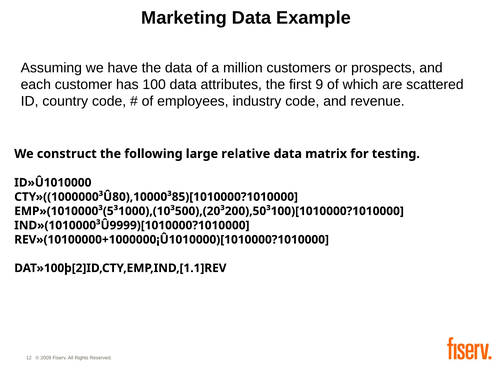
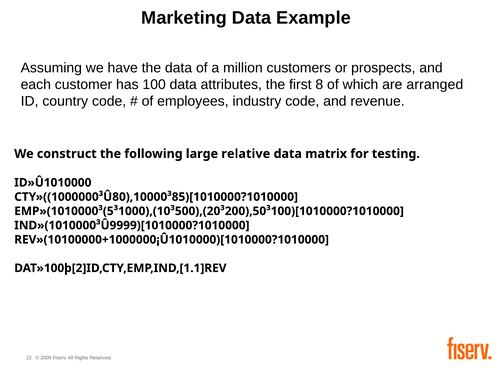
9: 9 -> 8 (319, 84)
scattered: scattered -> arranged (435, 84)
